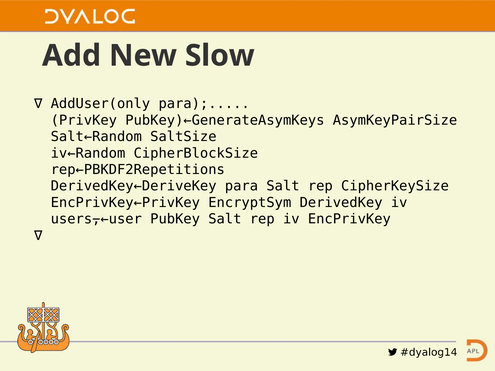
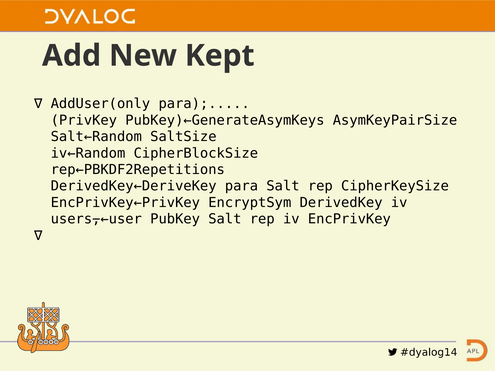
Slow: Slow -> Kept (220, 56)
